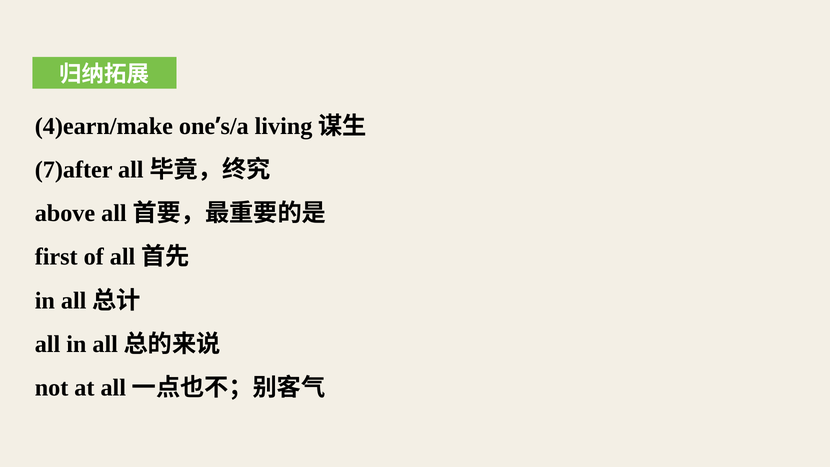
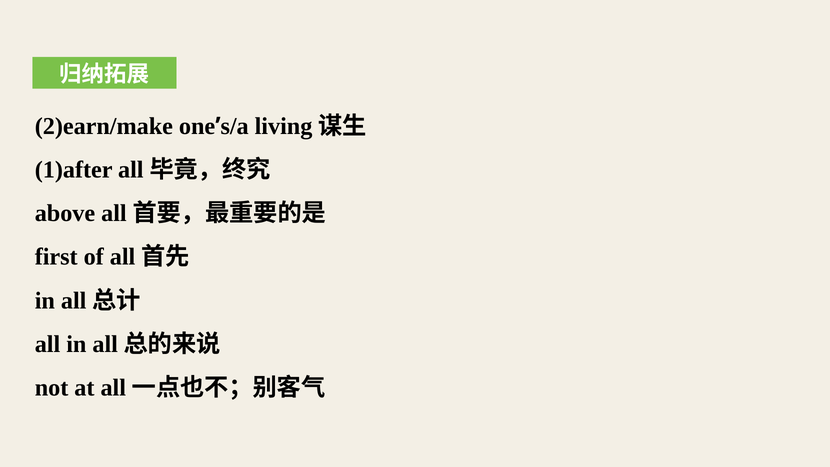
4)earn/make: 4)earn/make -> 2)earn/make (104, 126)
7)after: 7)after -> 1)after (74, 170)
